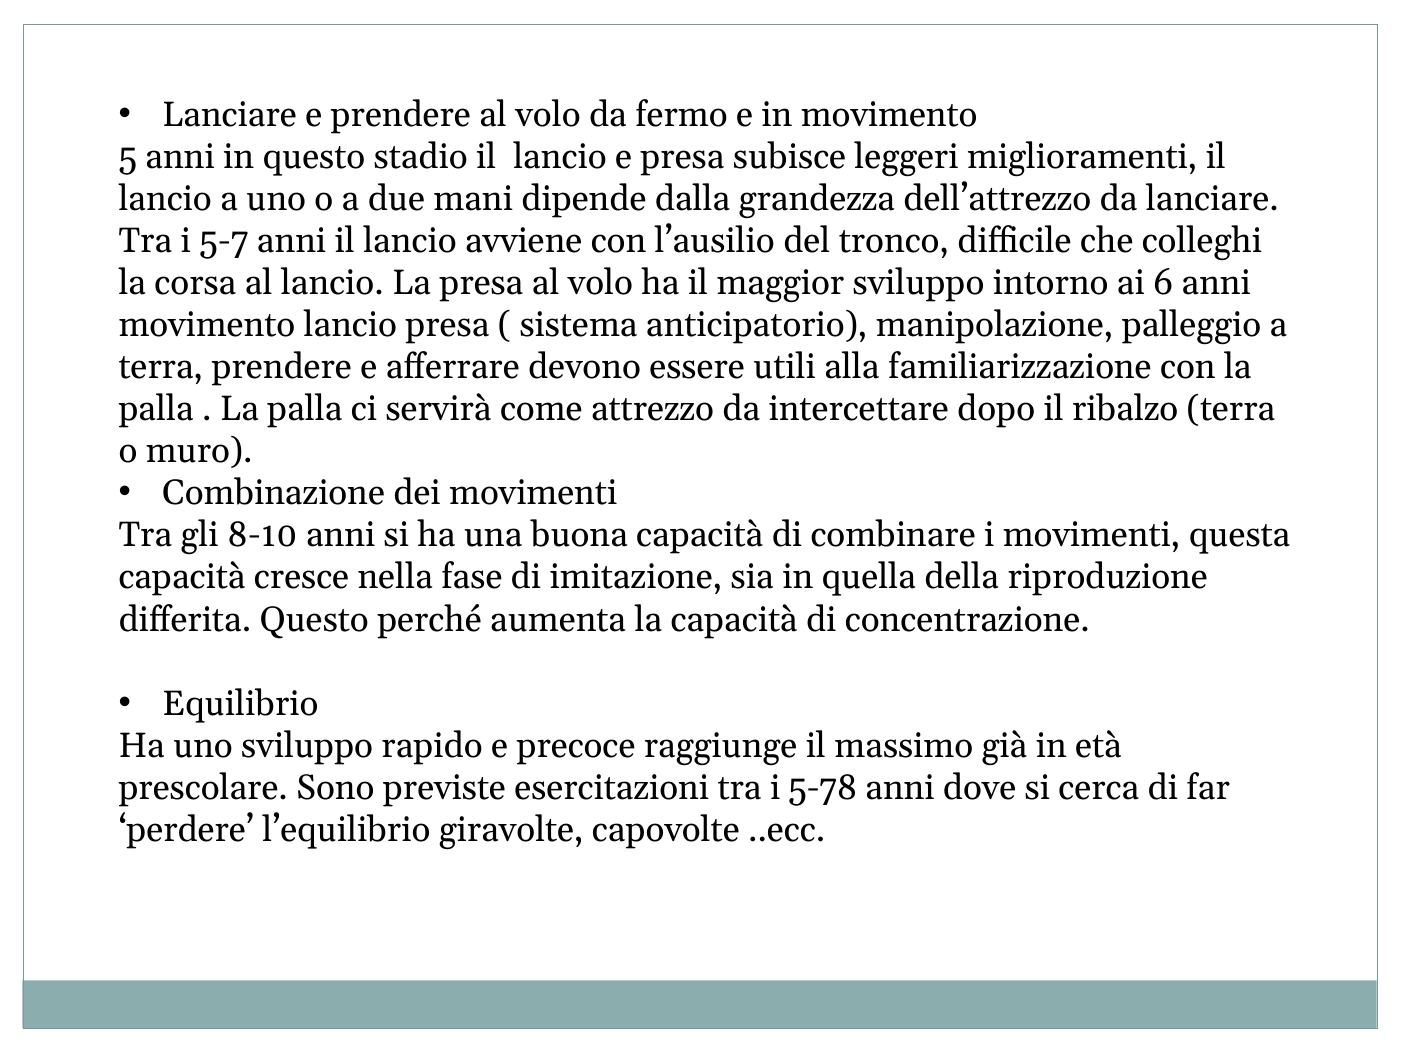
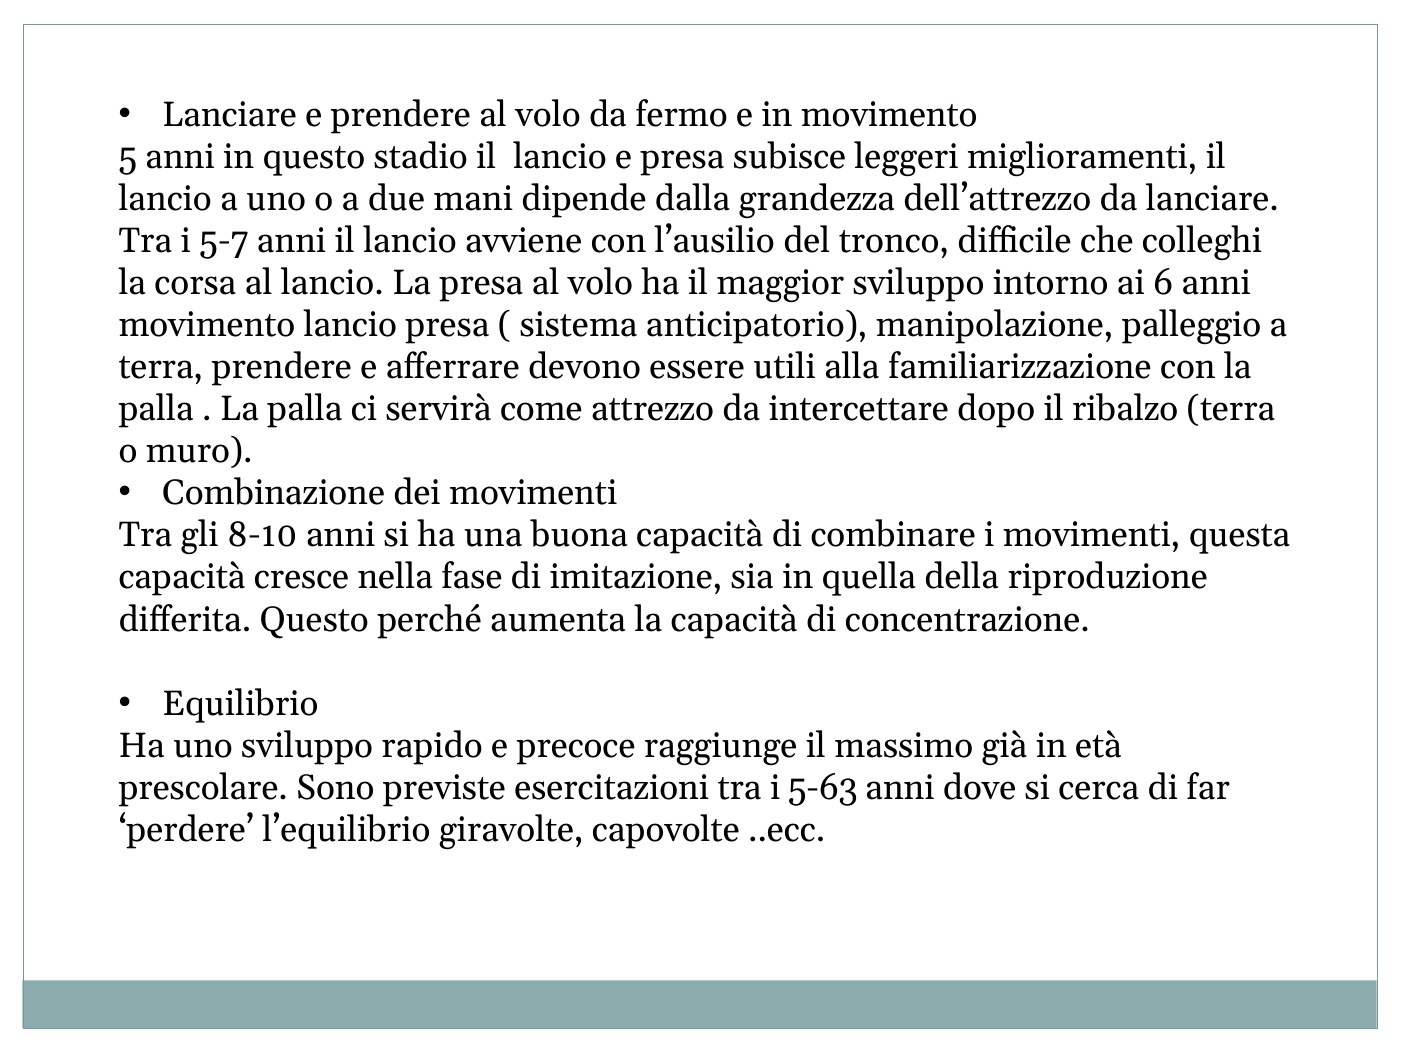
5-78: 5-78 -> 5-63 (823, 787)
